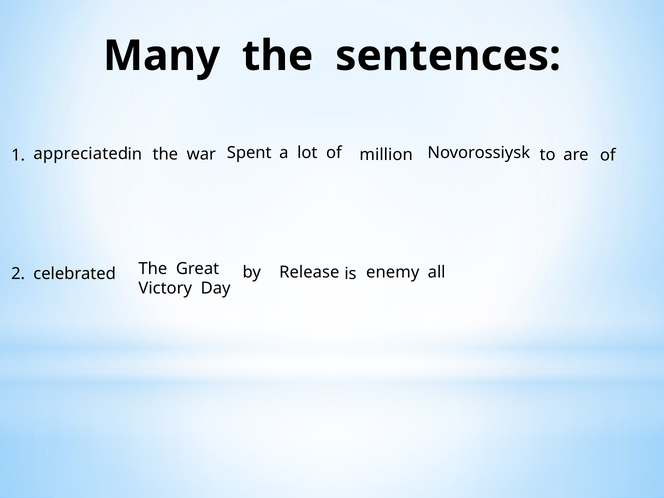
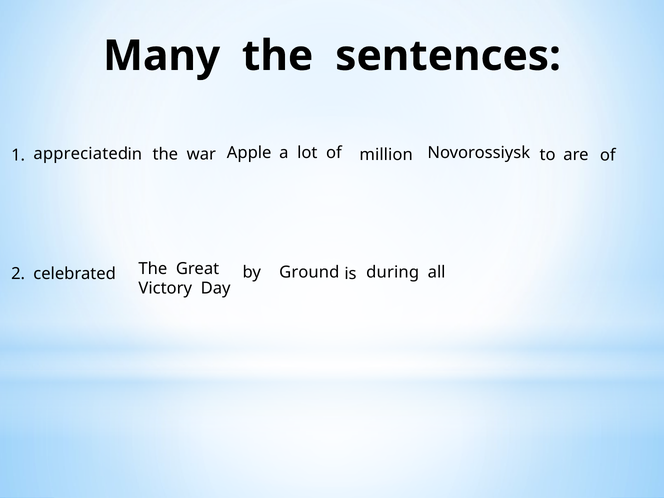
Spent: Spent -> Apple (249, 153)
Release: Release -> Ground (309, 273)
enemy: enemy -> during (393, 273)
